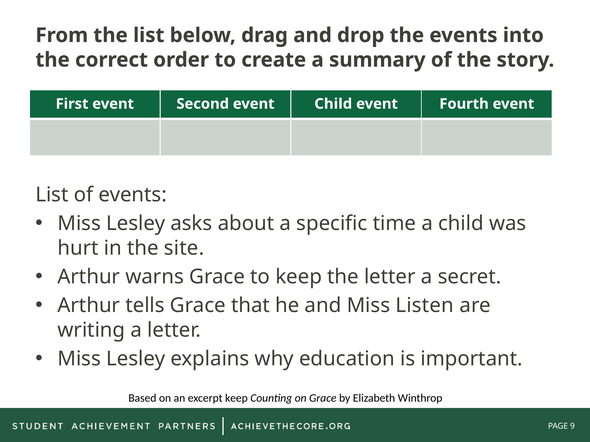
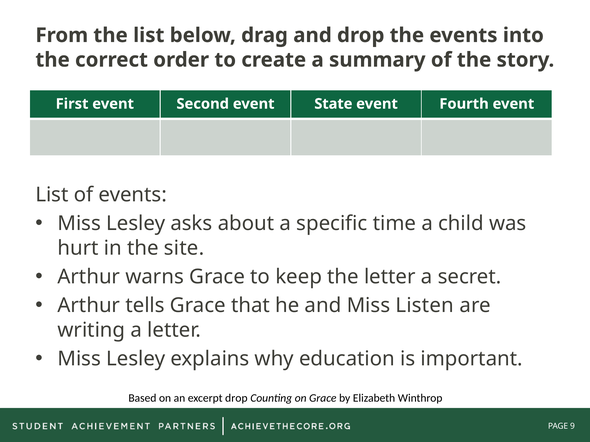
event Child: Child -> State (333, 104)
excerpt keep: keep -> drop (236, 398)
